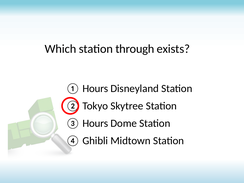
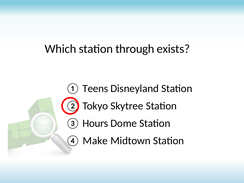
① Hours: Hours -> Teens (95, 88)
Ghibli: Ghibli -> Make (95, 141)
